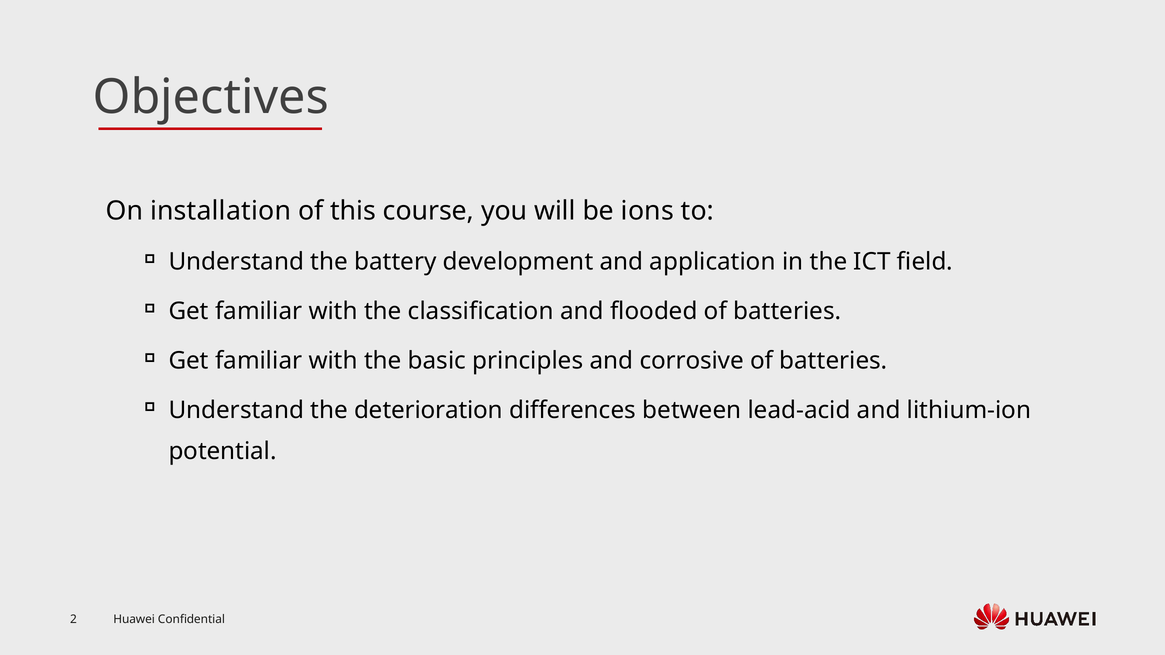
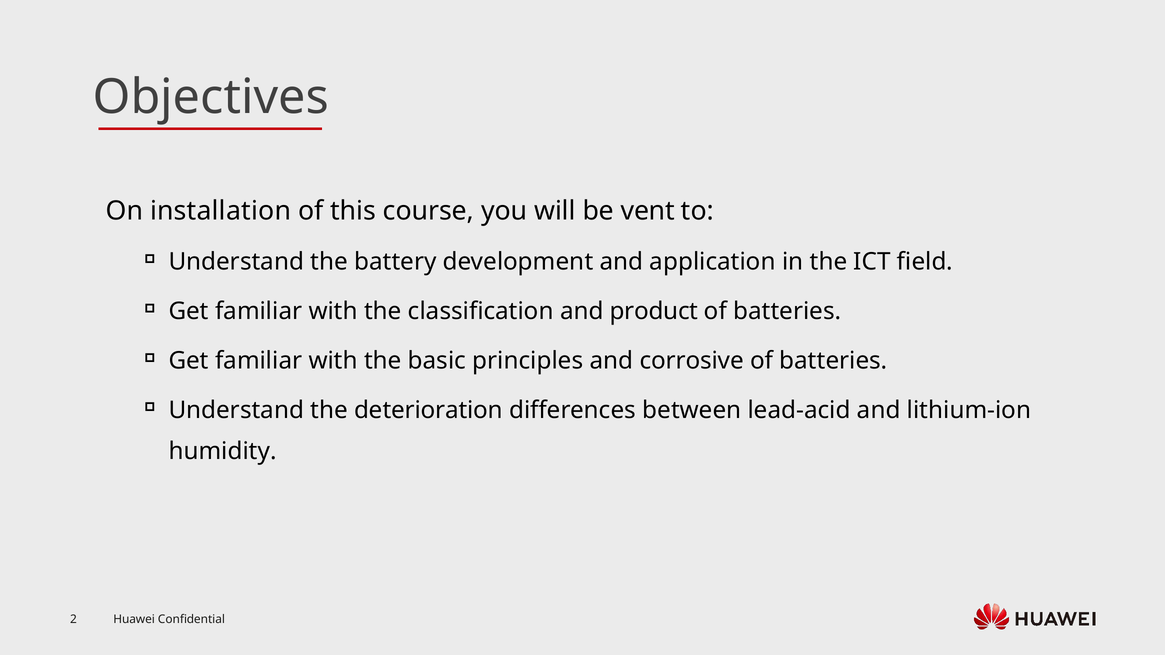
ions: ions -> vent (648, 211)
flooded: flooded -> product (654, 312)
potential: potential -> humidity (223, 451)
